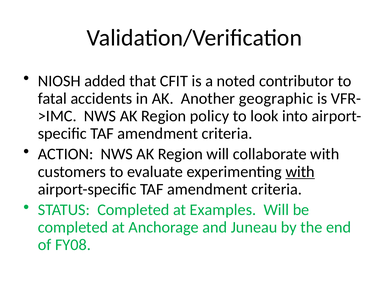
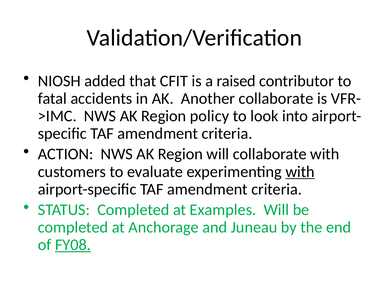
noted: noted -> raised (236, 81)
Another geographic: geographic -> collaborate (276, 98)
FY08 underline: none -> present (73, 245)
